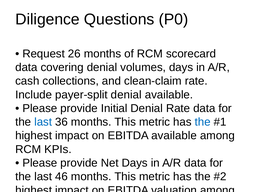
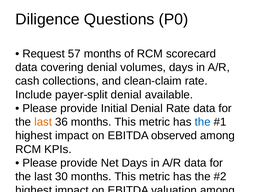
26: 26 -> 57 (74, 54)
last colour: blue -> orange (43, 122)
EBITDA available: available -> observed (174, 136)
46: 46 -> 30 (61, 177)
